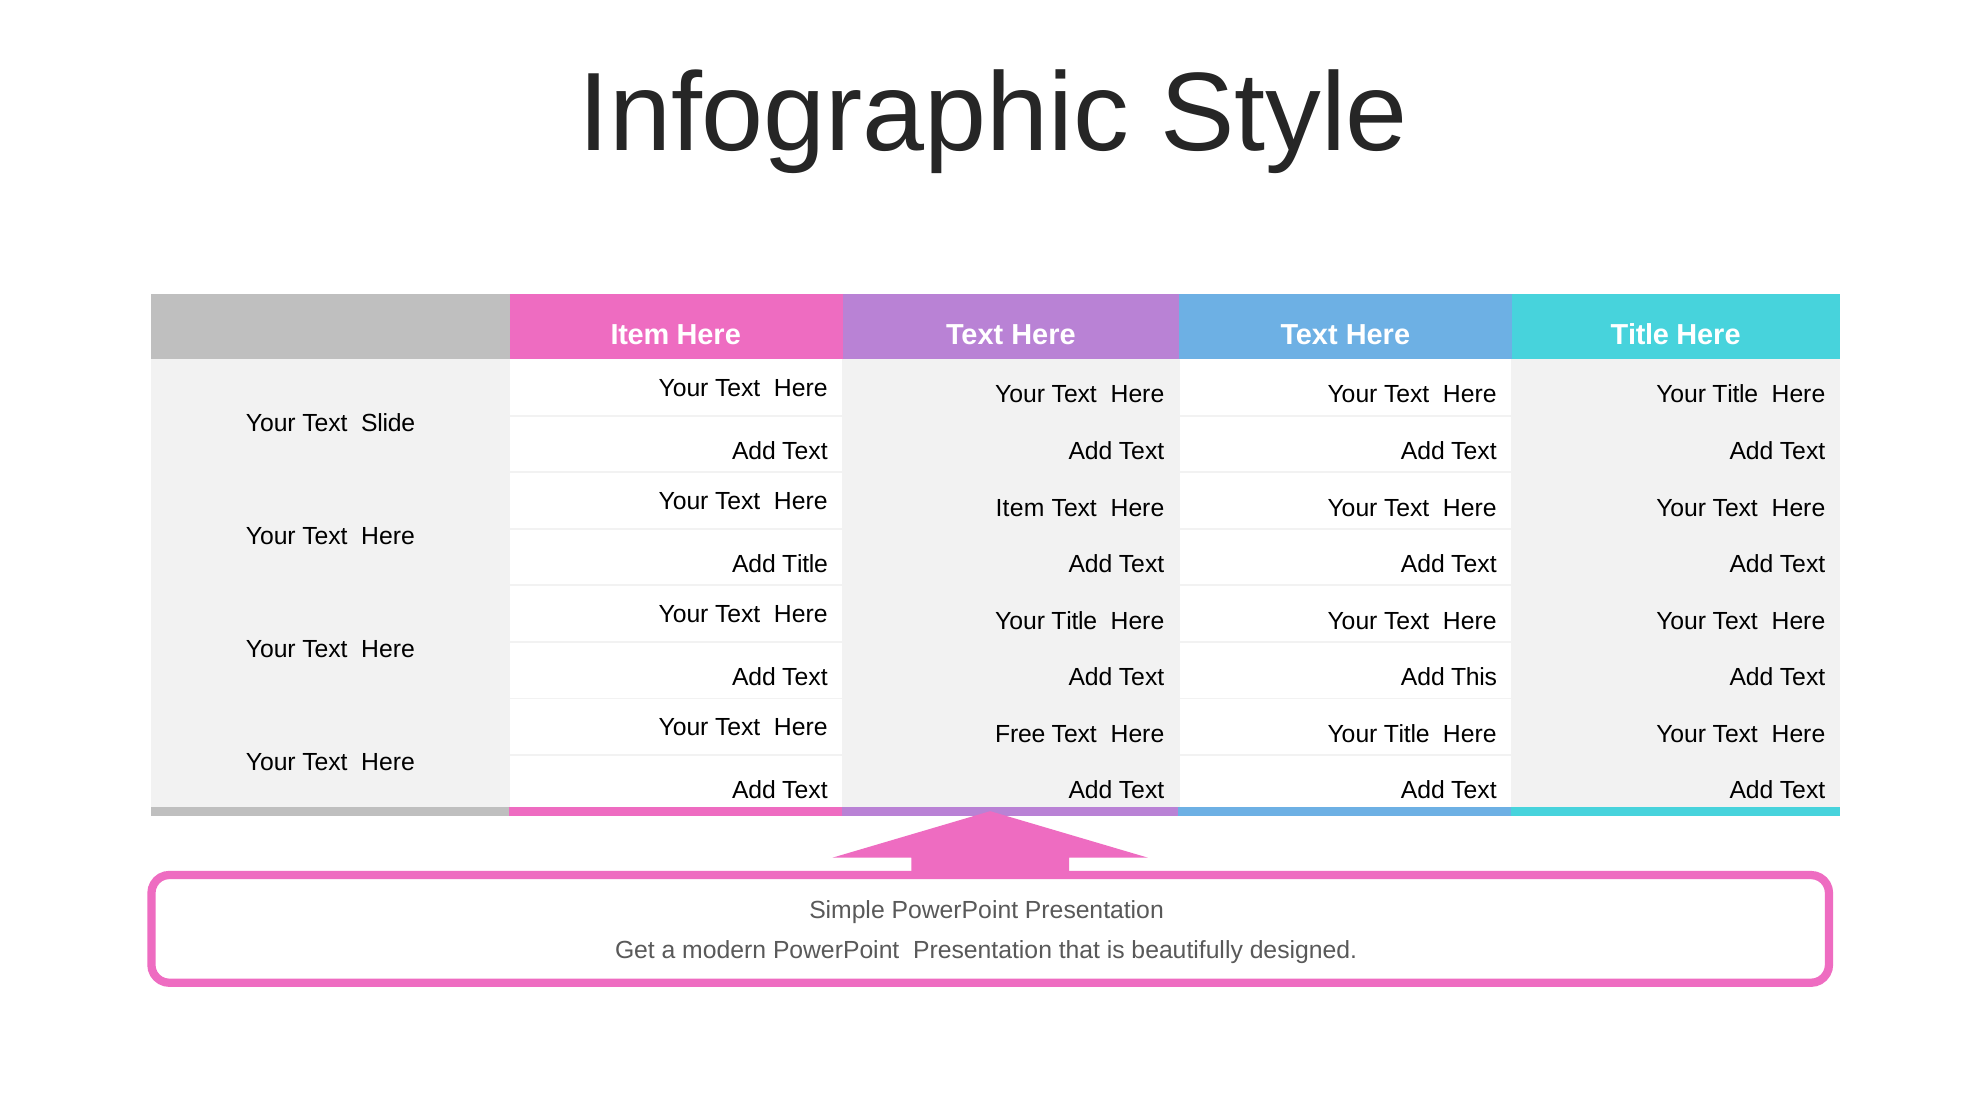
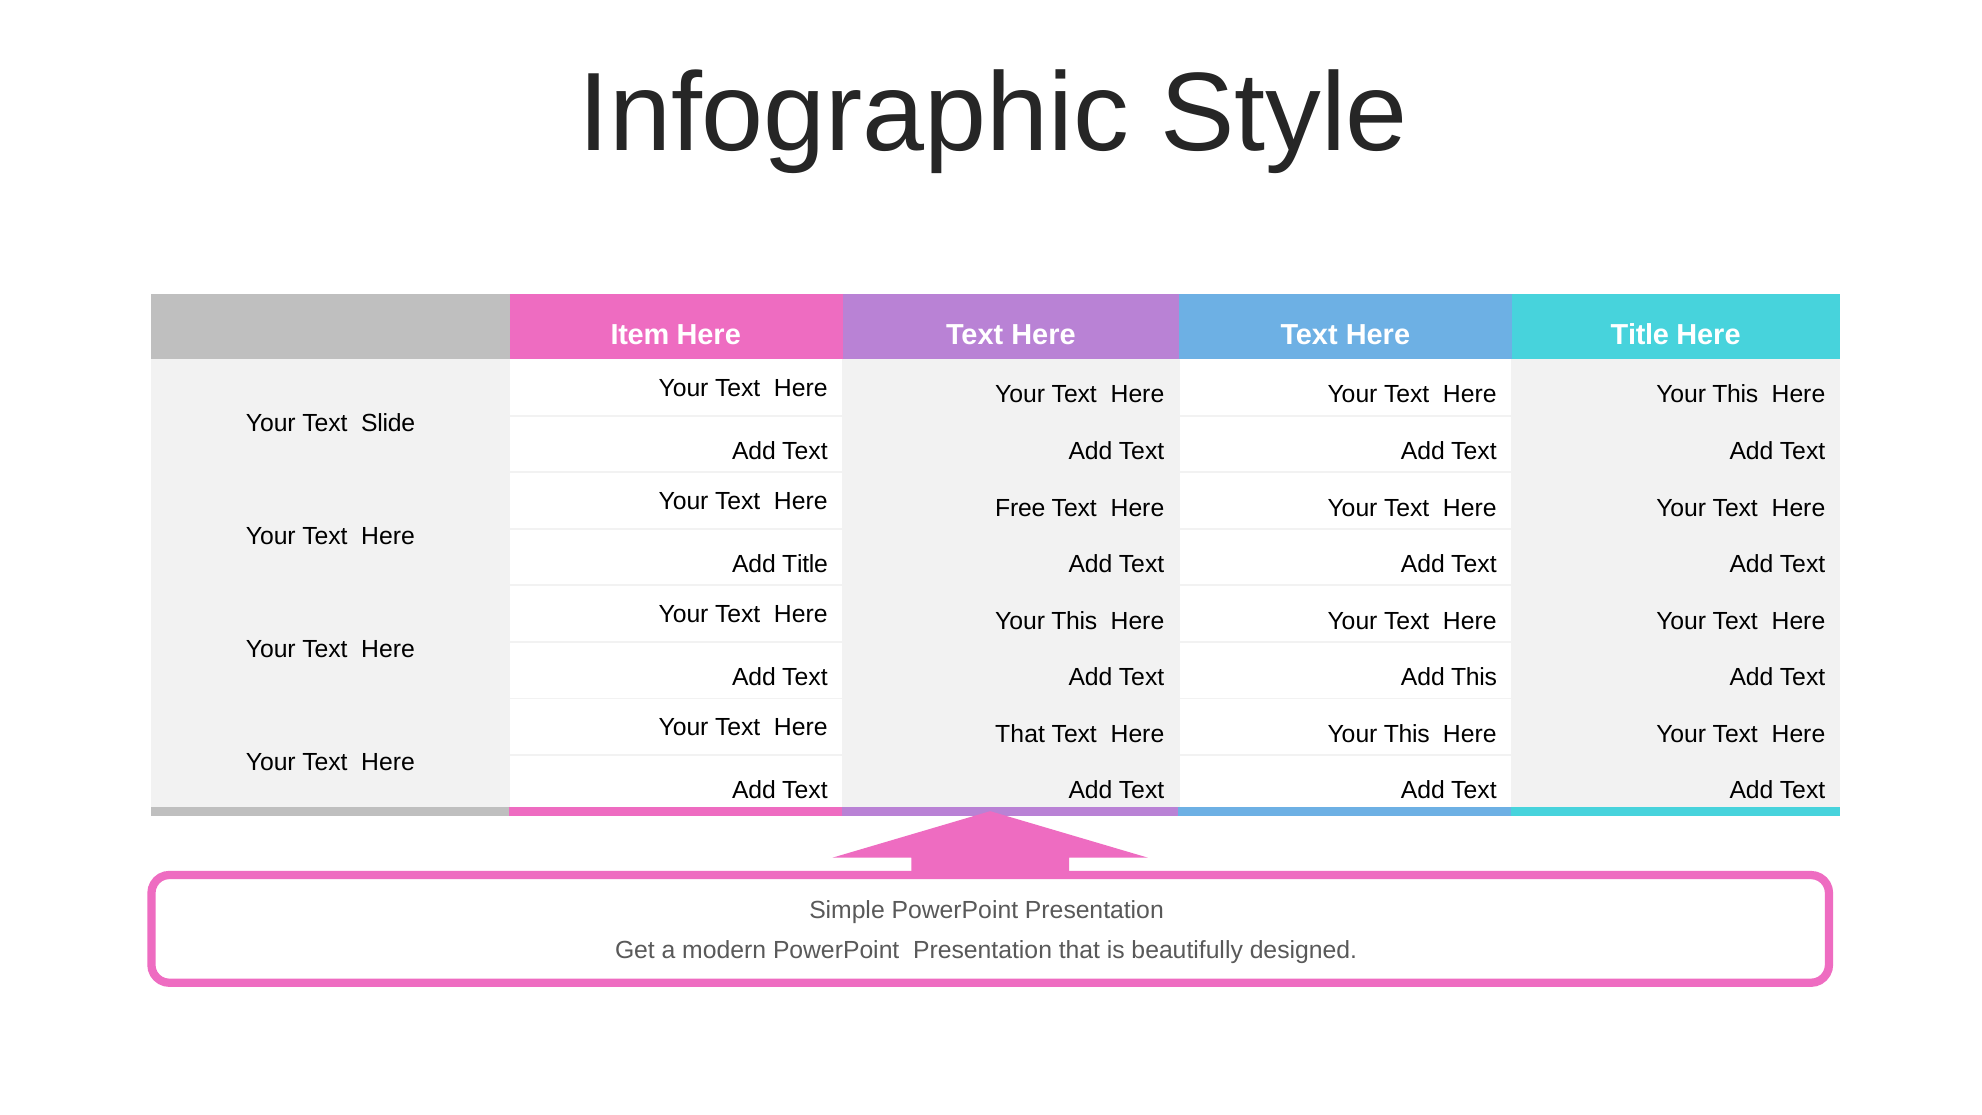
Title: Title -> This (1735, 395)
Here Item: Item -> Free (1020, 508)
Title: Title -> This (1074, 621)
Here Free: Free -> That (1020, 734)
Title: Title -> This (1407, 734)
